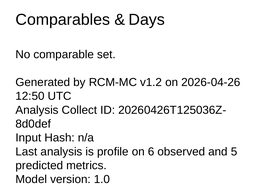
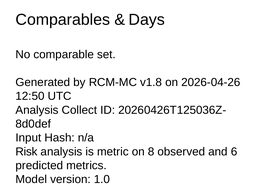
v1.2: v1.2 -> v1.8 (151, 82)
Last: Last -> Risk (27, 152)
profile: profile -> metric (113, 152)
6: 6 -> 8 (151, 152)
5: 5 -> 6 (234, 152)
